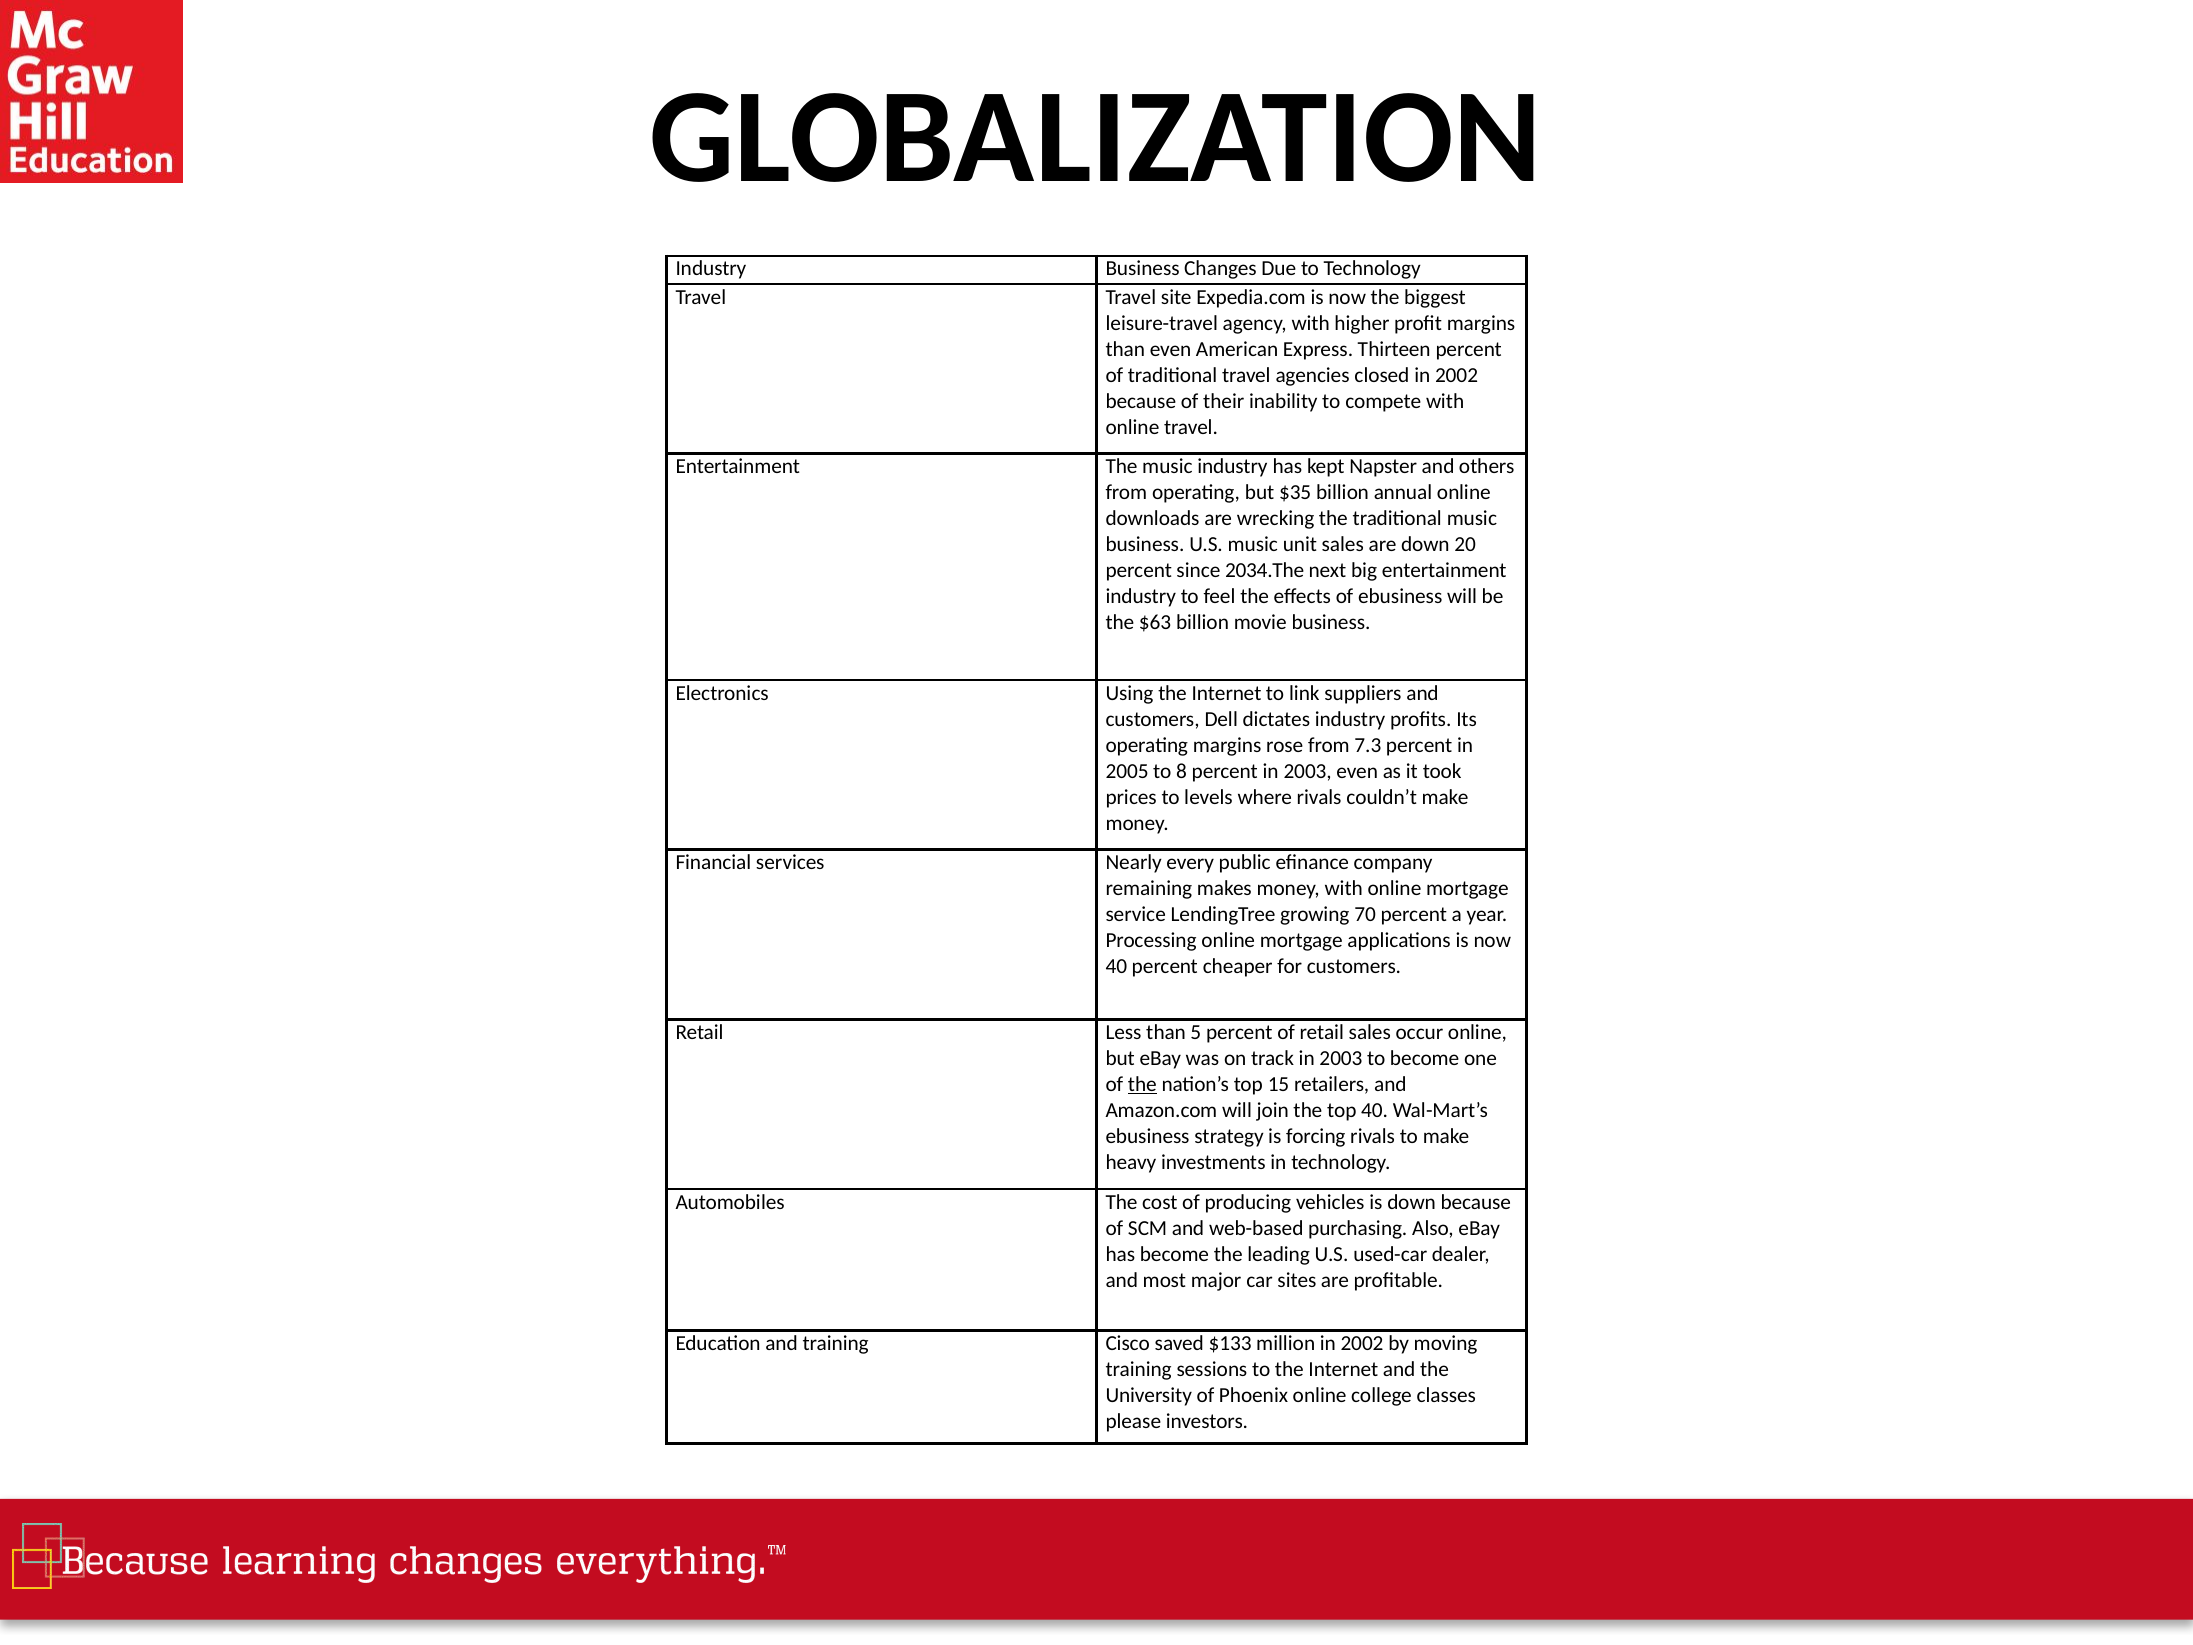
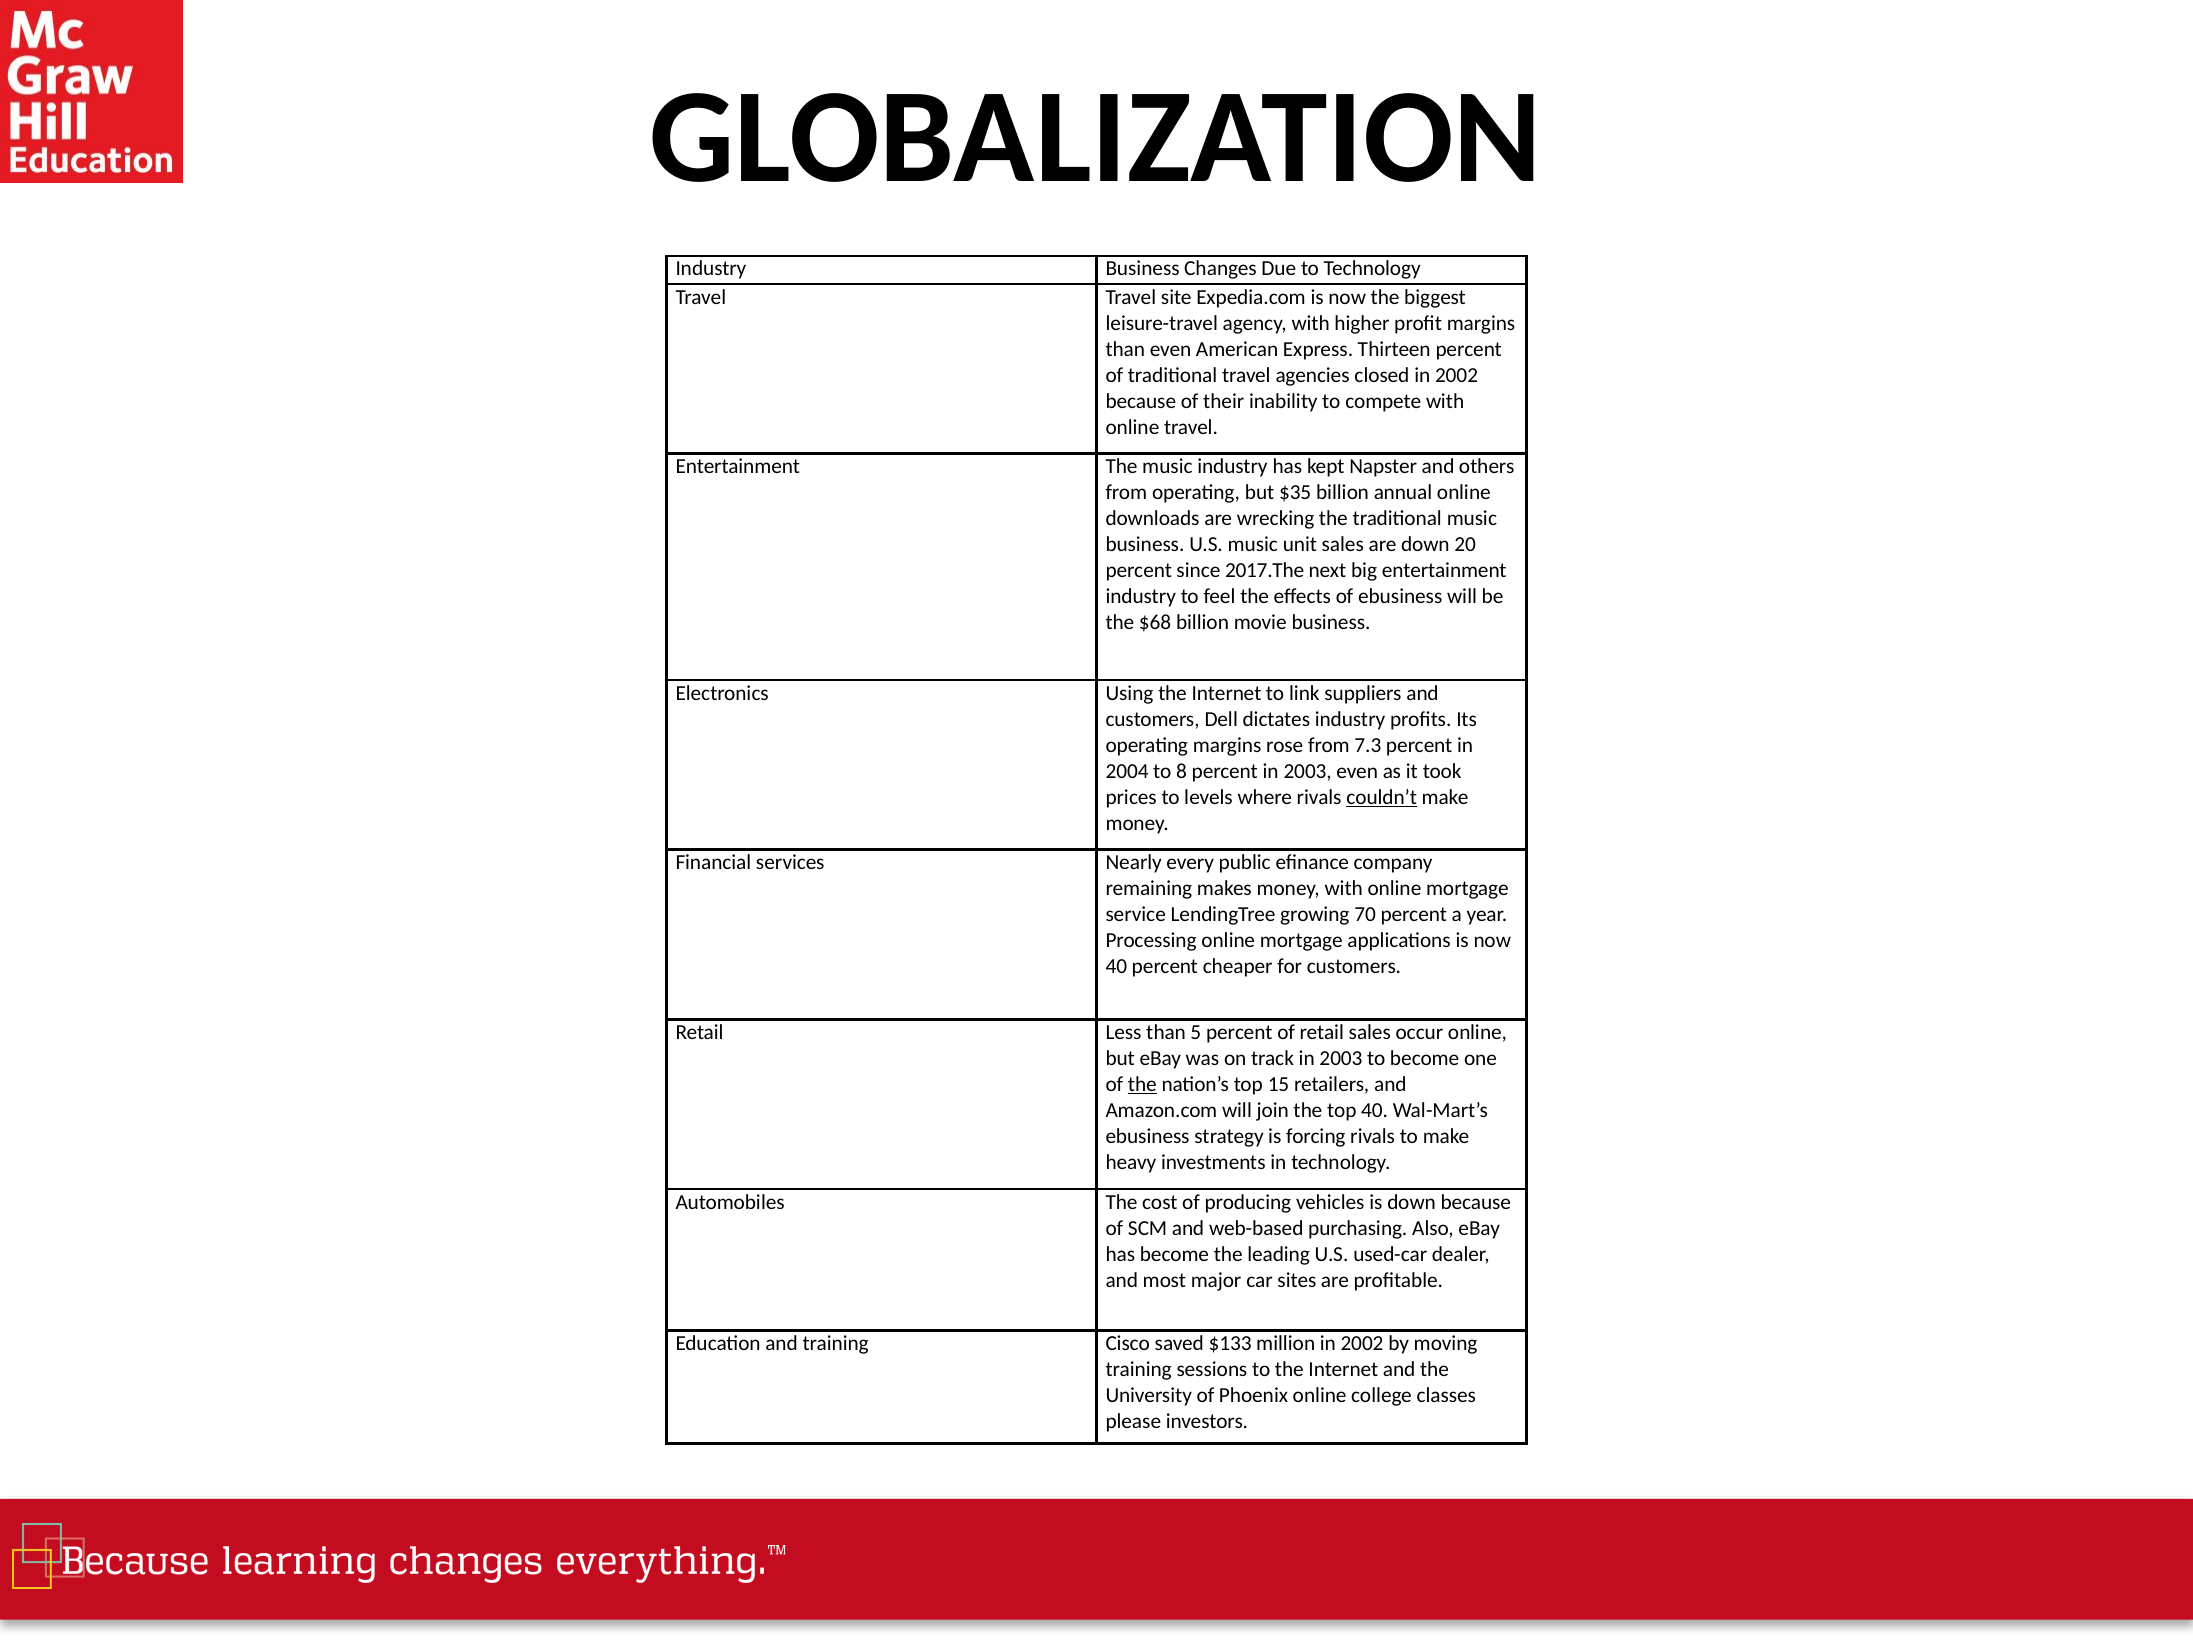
2034.The: 2034.The -> 2017.The (1265, 571)
$63: $63 -> $68 (1155, 623)
2005: 2005 -> 2004 (1127, 771)
couldn’t underline: none -> present (1382, 797)
